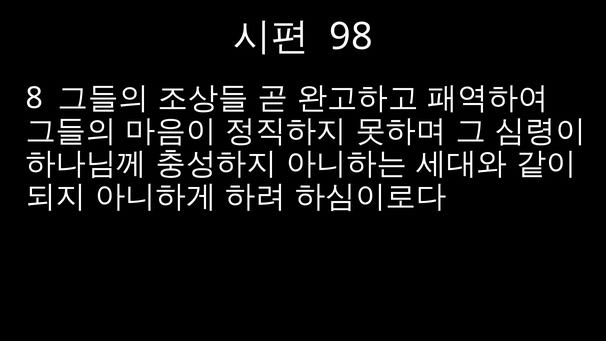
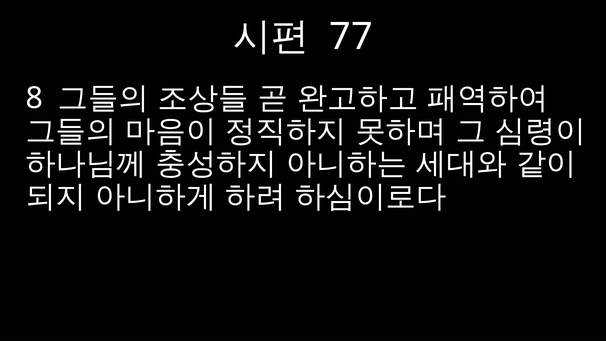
98: 98 -> 77 (351, 36)
